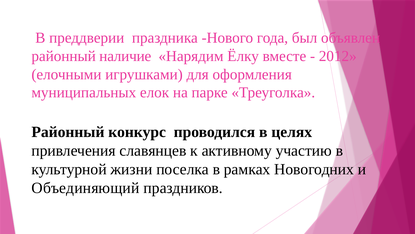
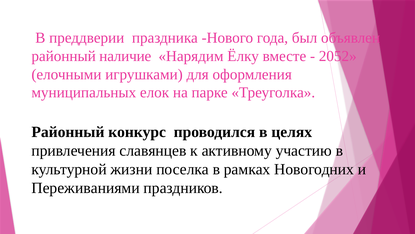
2012: 2012 -> 2052 (338, 56)
Объединяющий: Объединяющий -> Переживаниями (86, 188)
